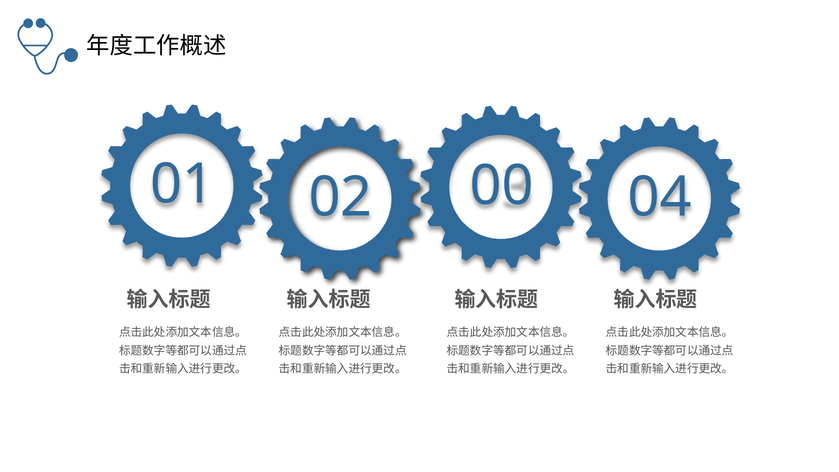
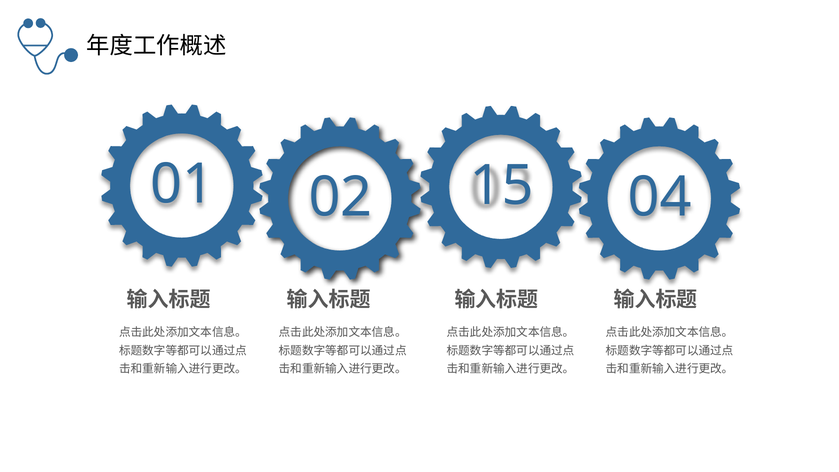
00: 00 -> 15 (502, 186)
